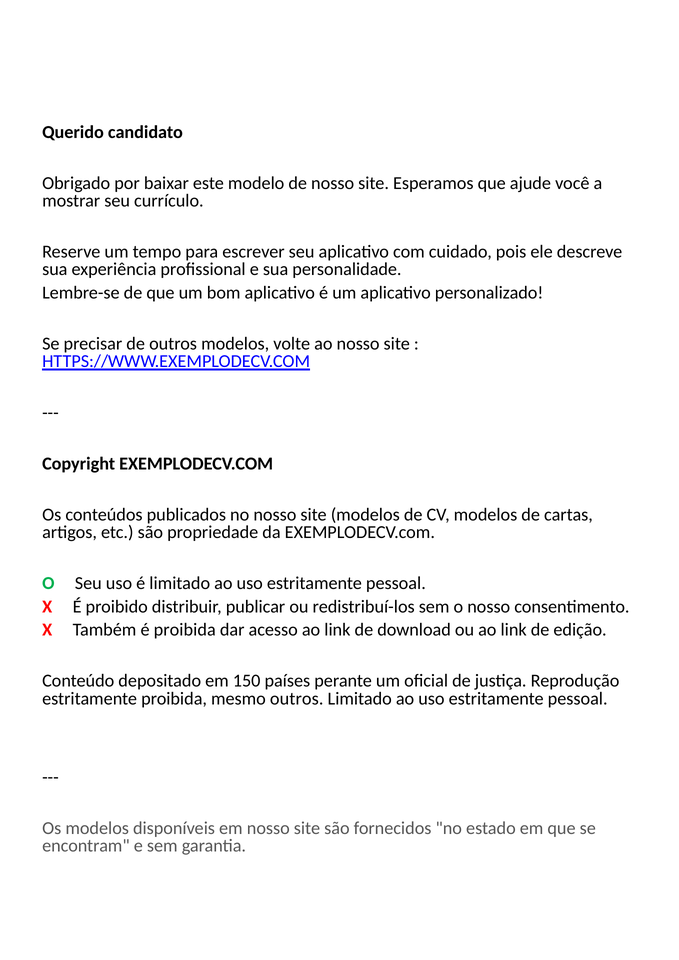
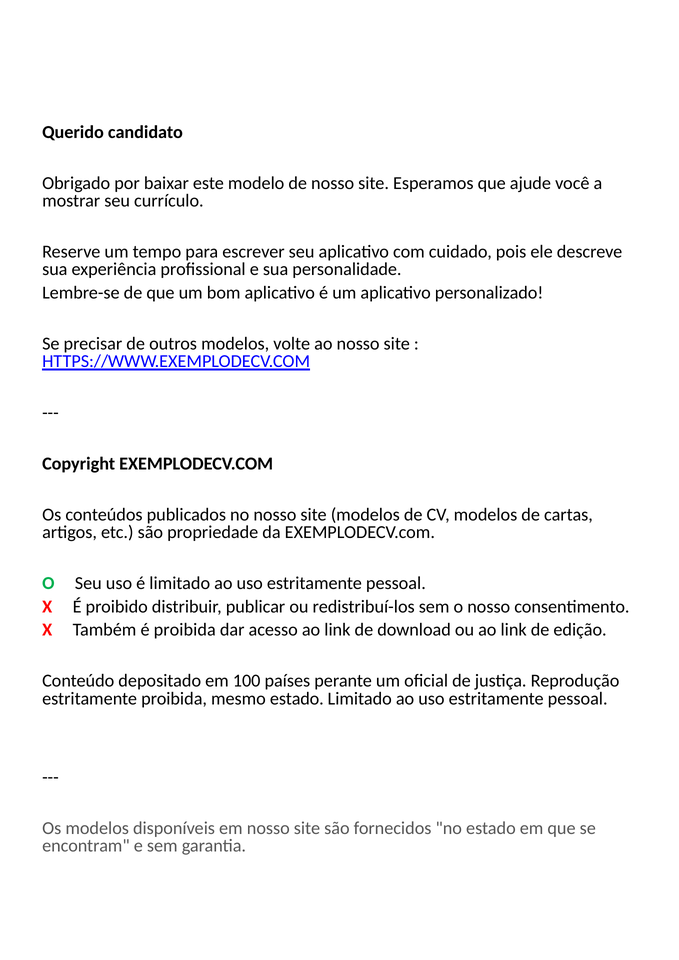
150: 150 -> 100 (247, 681)
mesmo outros: outros -> estado (297, 698)
